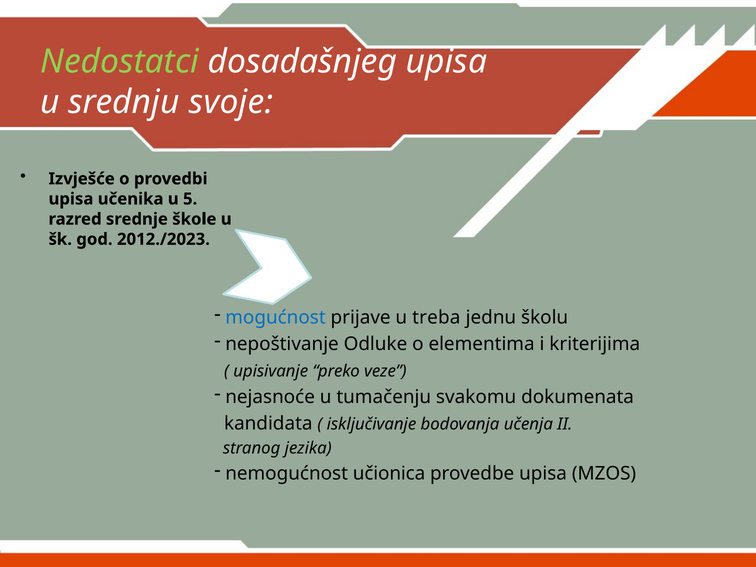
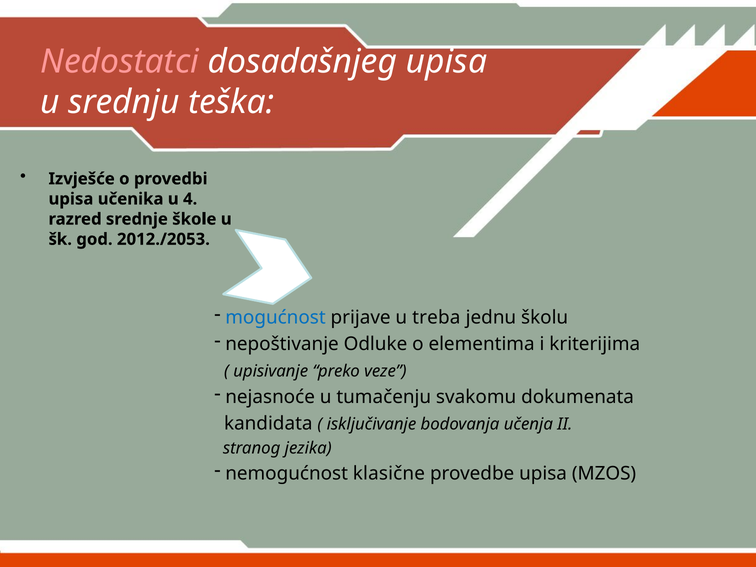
Nedostatci colour: light green -> pink (120, 62)
svoje: svoje -> teška (231, 102)
5: 5 -> 4 (190, 199)
2012./2023: 2012./2023 -> 2012./2053 (163, 239)
učionica: učionica -> klasične (389, 473)
